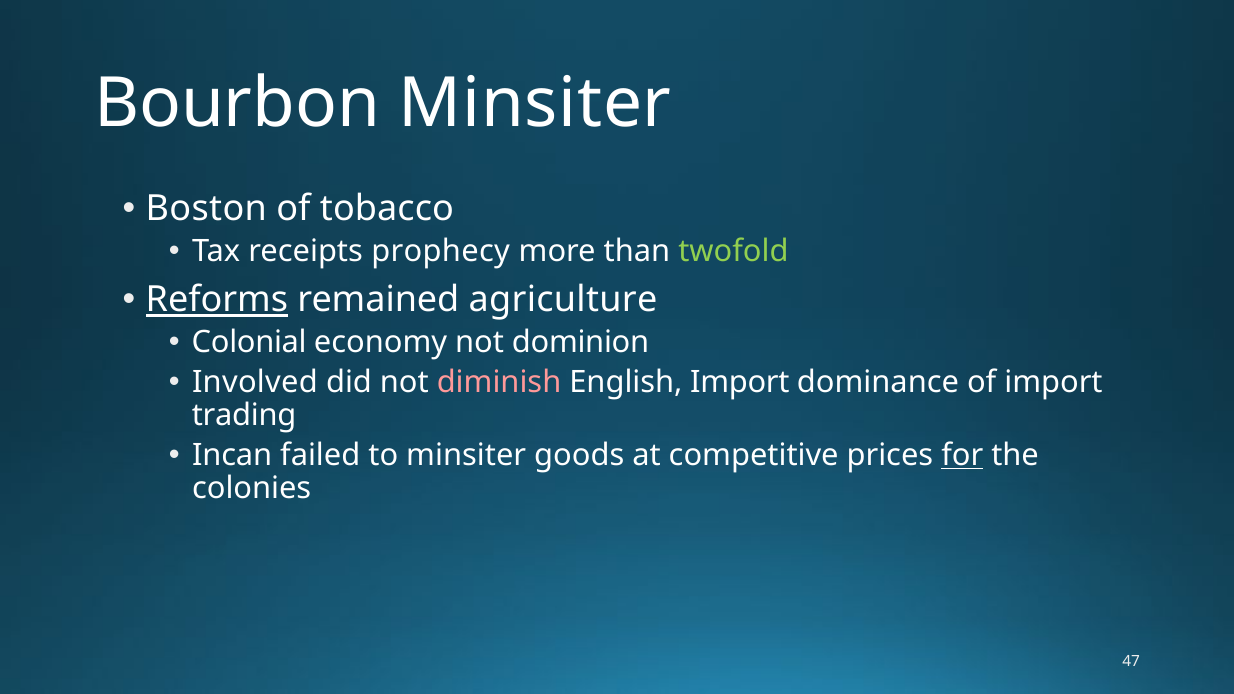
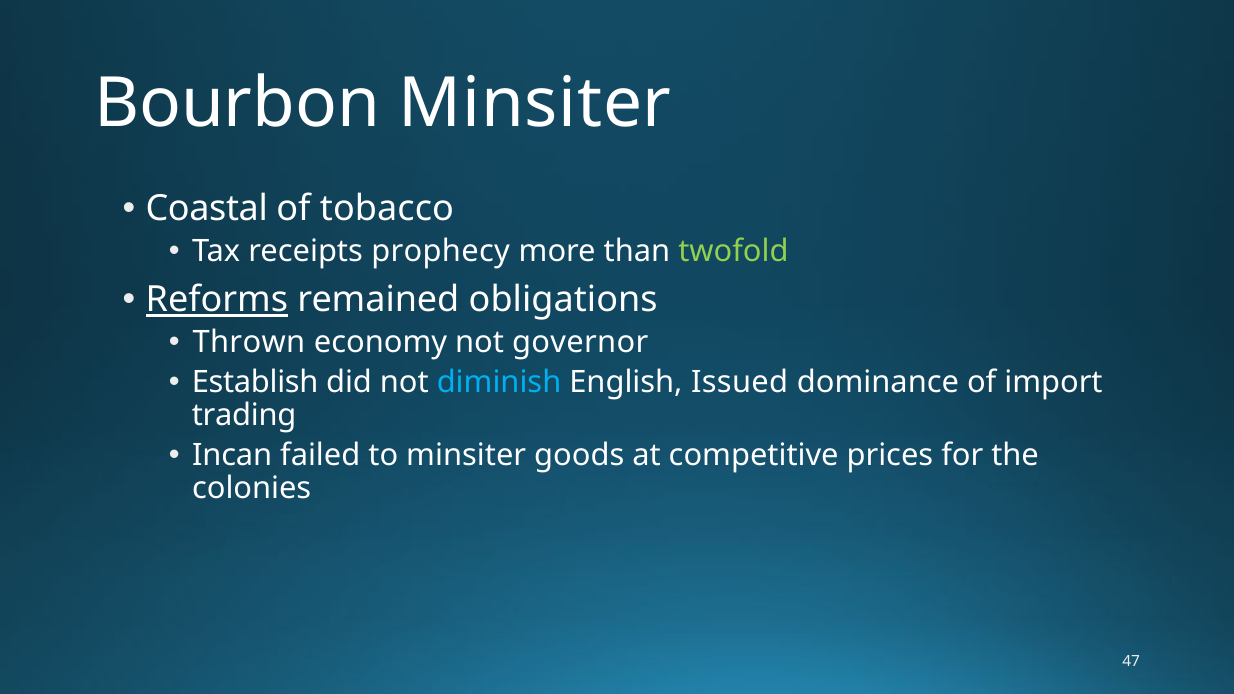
Boston: Boston -> Coastal (207, 209)
agriculture: agriculture -> obligations (563, 300)
Colonial: Colonial -> Thrown (249, 343)
dominion: dominion -> governor (580, 343)
Involved: Involved -> Establish (255, 382)
diminish colour: pink -> light blue (499, 382)
English Import: Import -> Issued (740, 382)
for underline: present -> none (962, 455)
